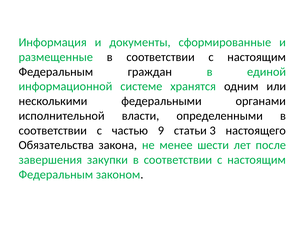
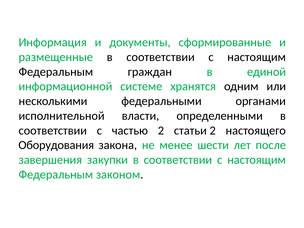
частью 9: 9 -> 2 (161, 131)
статьи 3: 3 -> 2 (213, 131)
Обязательства: Обязательства -> Оборудования (56, 145)
